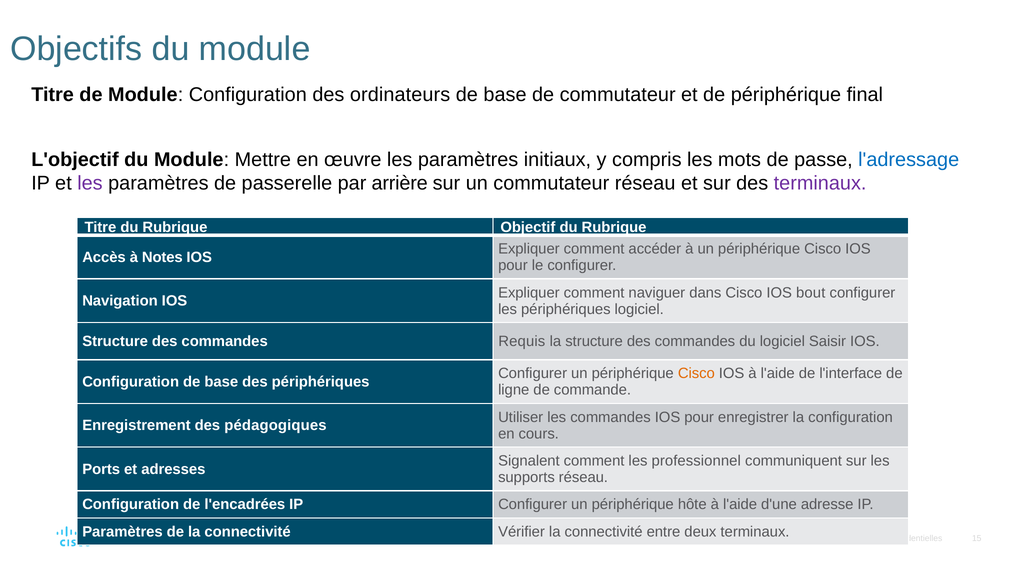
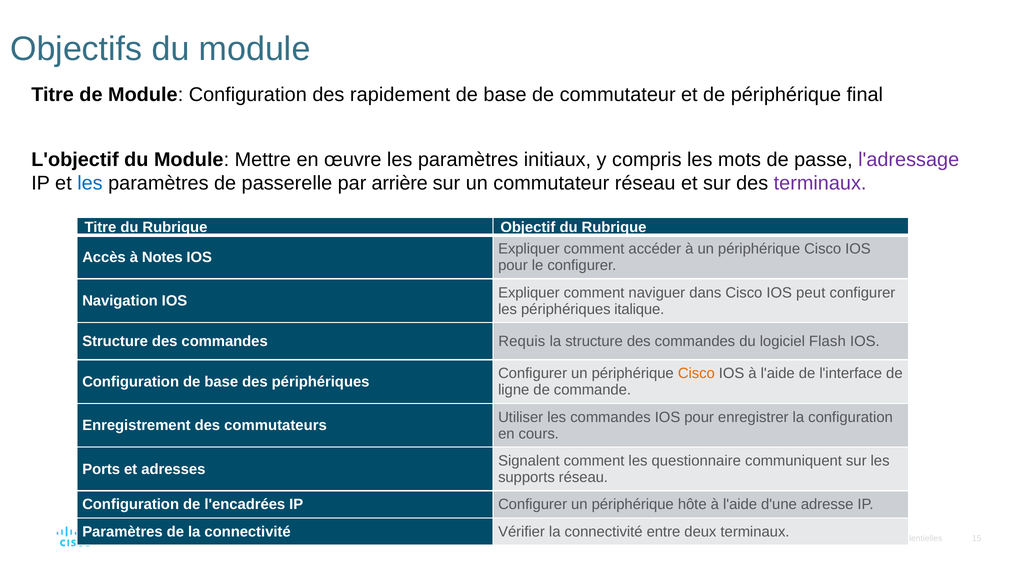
ordinateurs: ordinateurs -> rapidement (400, 95)
l'adressage colour: blue -> purple (909, 160)
les colour: purple -> blue (90, 183)
bout: bout -> peut (811, 293)
périphériques logiciel: logiciel -> italique (639, 309)
Saisir: Saisir -> Flash (827, 341)
pédagogiques: pédagogiques -> commutateurs (276, 425)
professionnel: professionnel -> questionnaire (696, 461)
